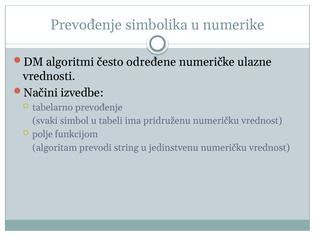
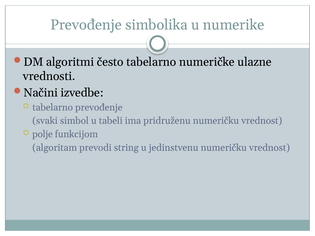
često određene: određene -> tabelarno (151, 62)
